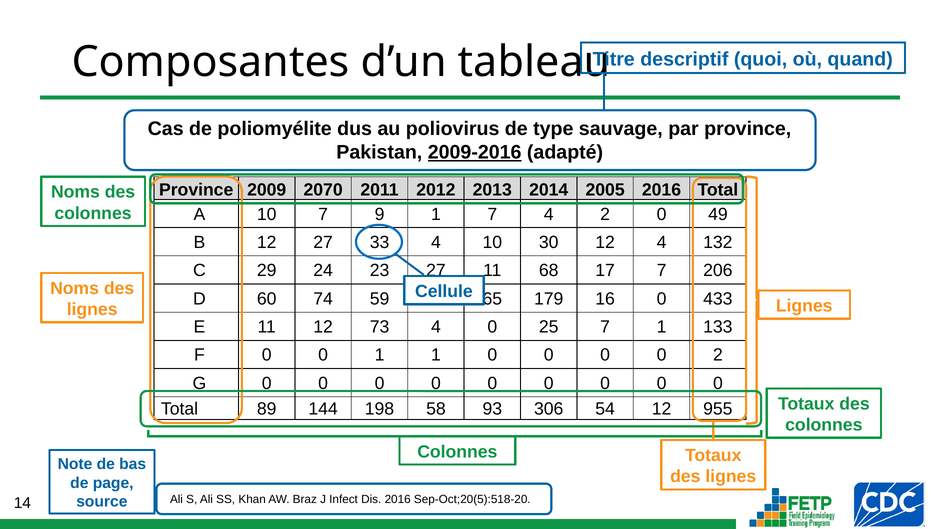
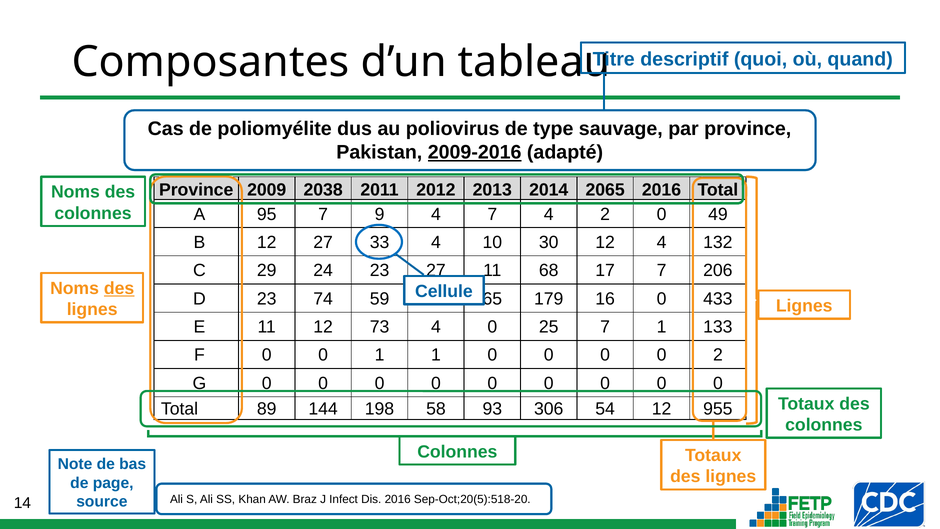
2070: 2070 -> 2038 (323, 190)
2005: 2005 -> 2065 (605, 190)
A 10: 10 -> 95 (267, 214)
9 1: 1 -> 4 (436, 214)
des underline: none -> present (119, 288)
D 60: 60 -> 23 (267, 299)
